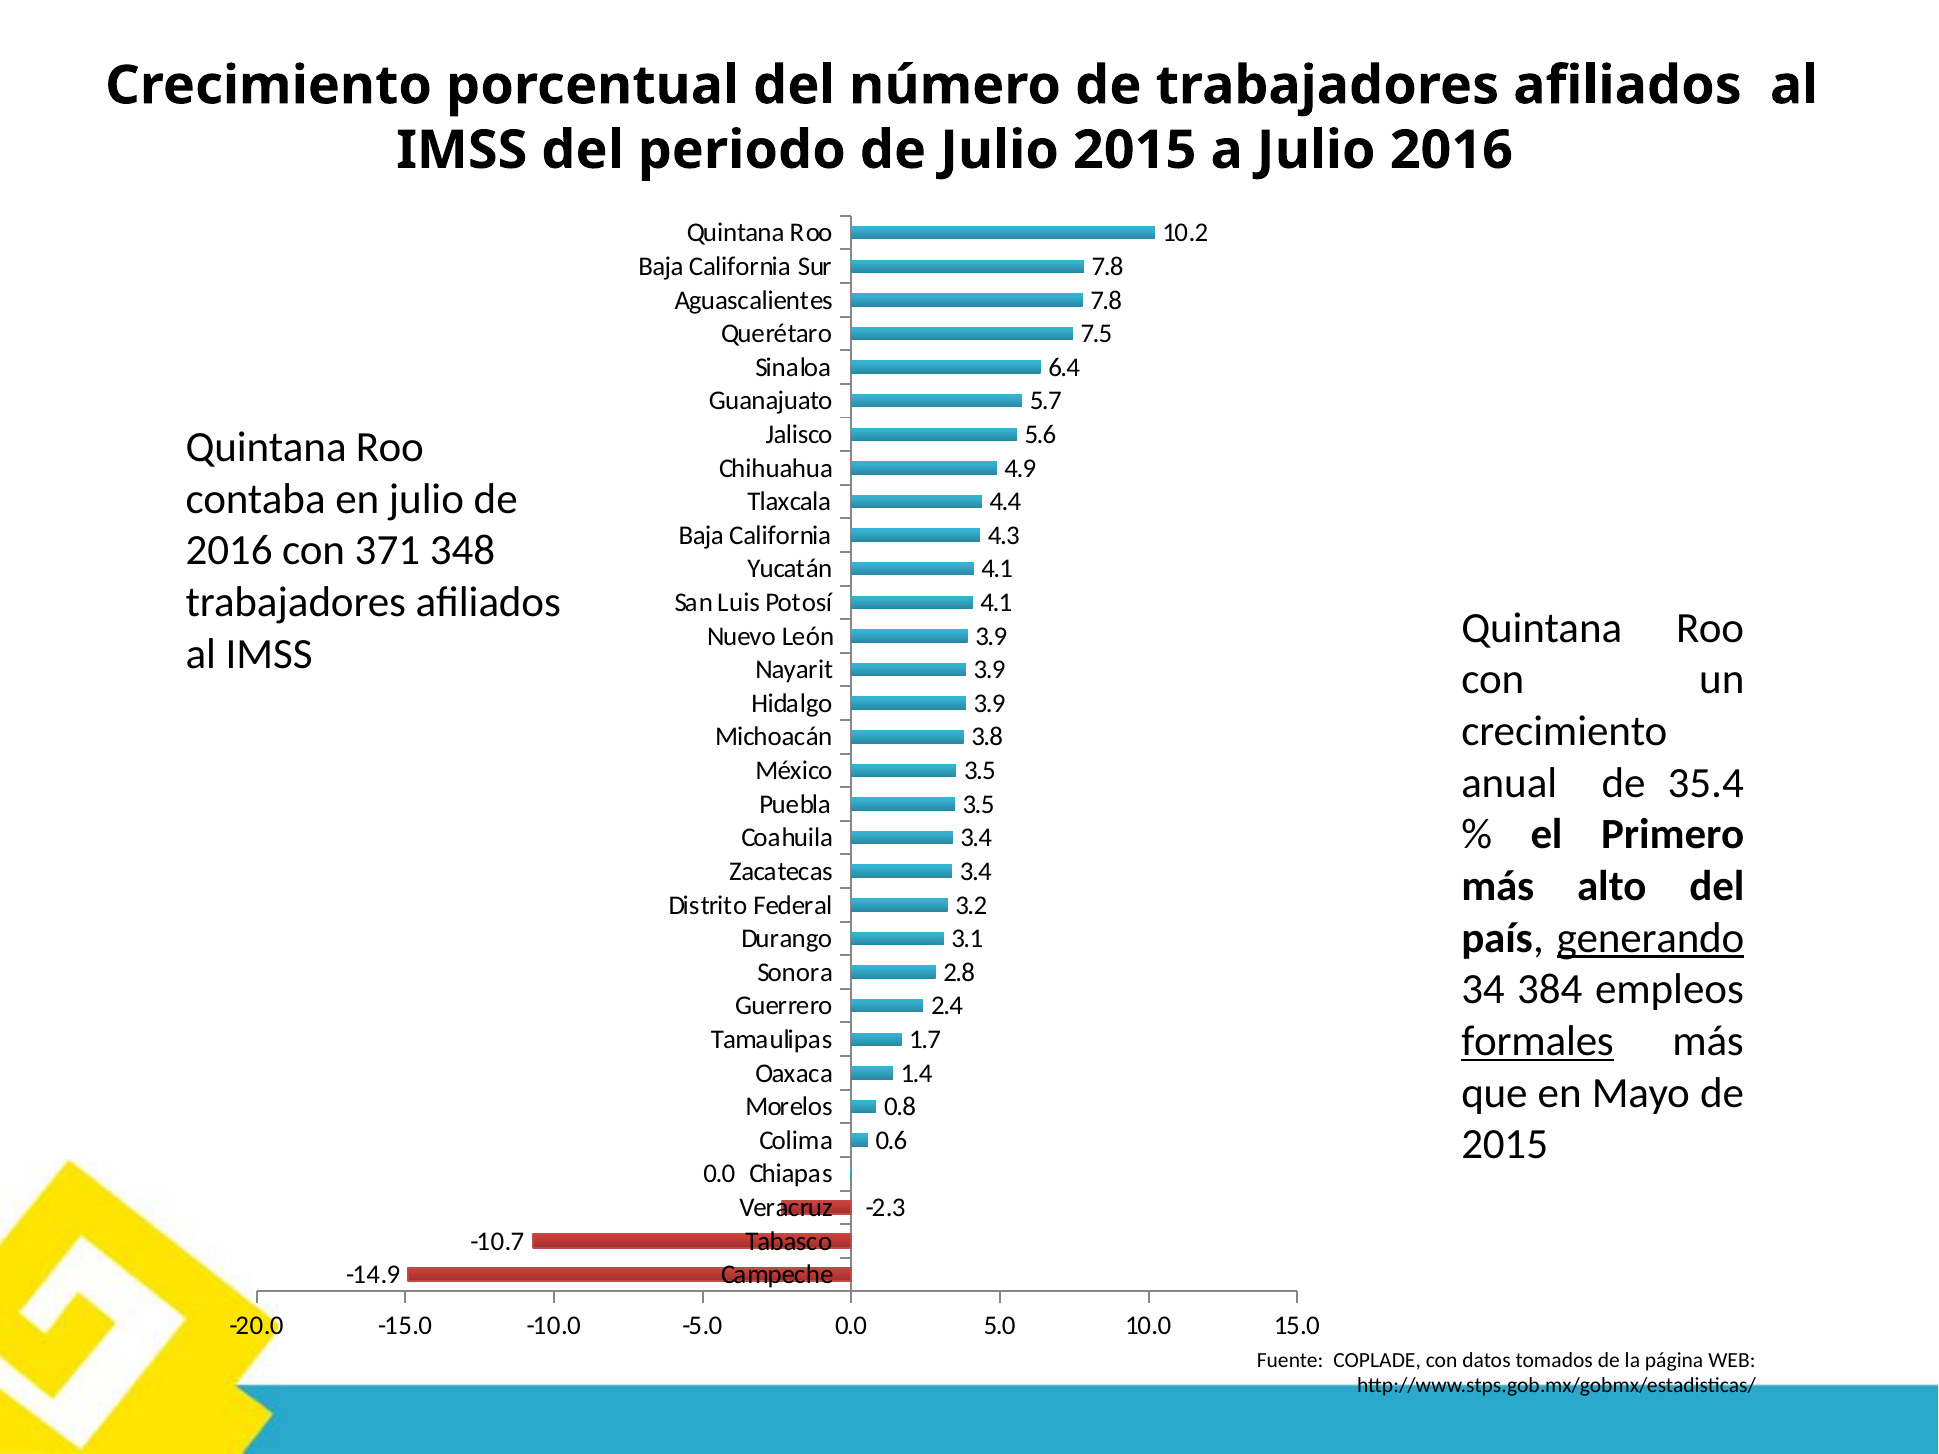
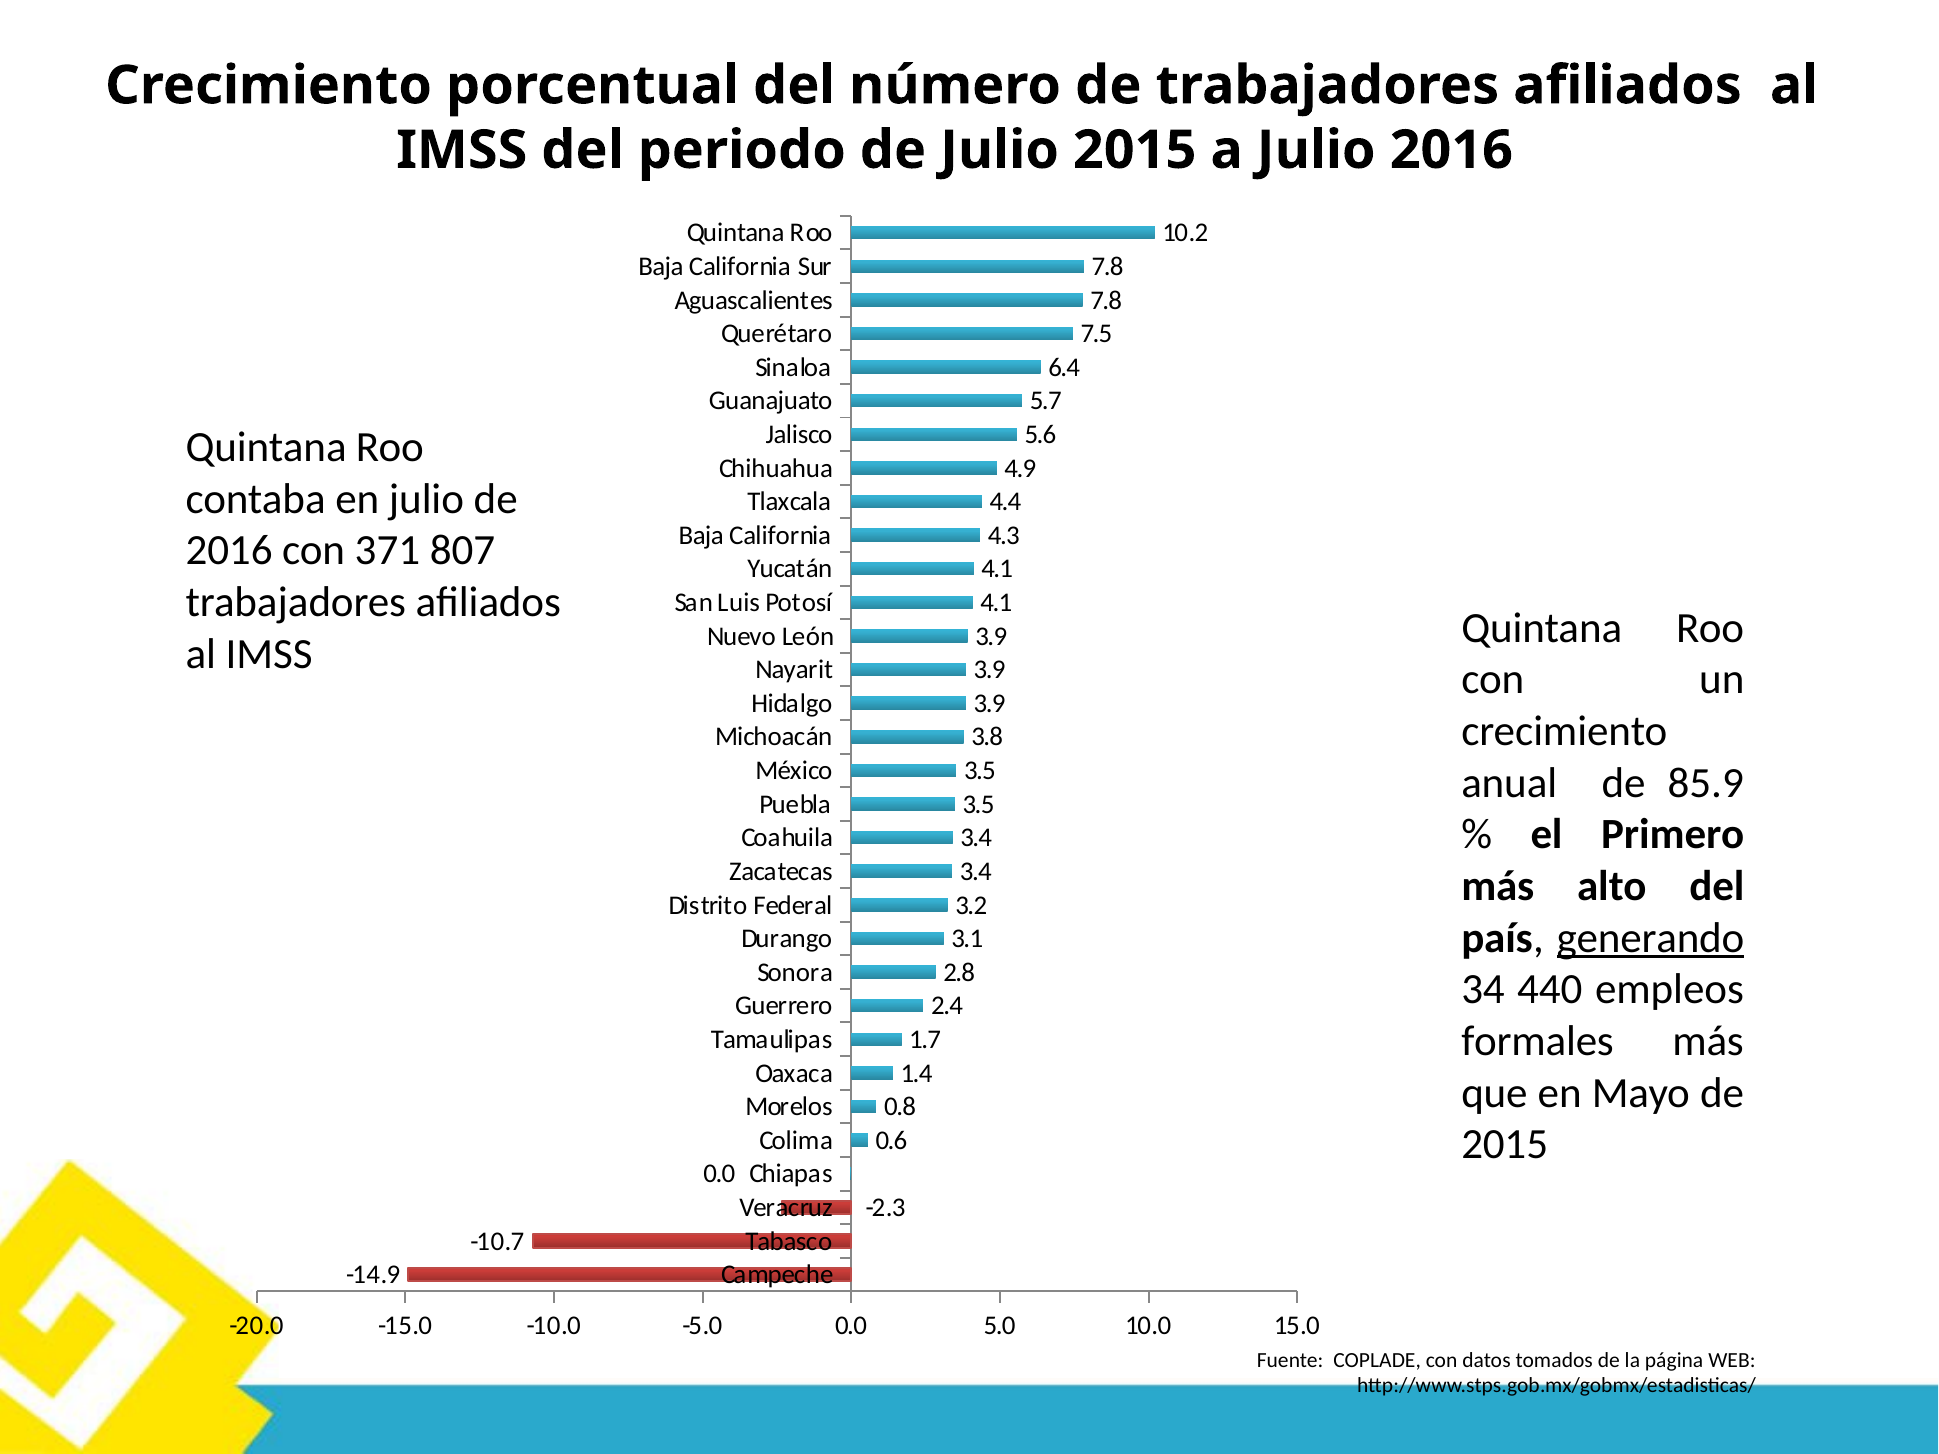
348: 348 -> 807 (463, 551)
35.4: 35.4 -> 85.9 (1706, 783)
384: 384 -> 440 (1550, 990)
formales underline: present -> none (1538, 1042)
